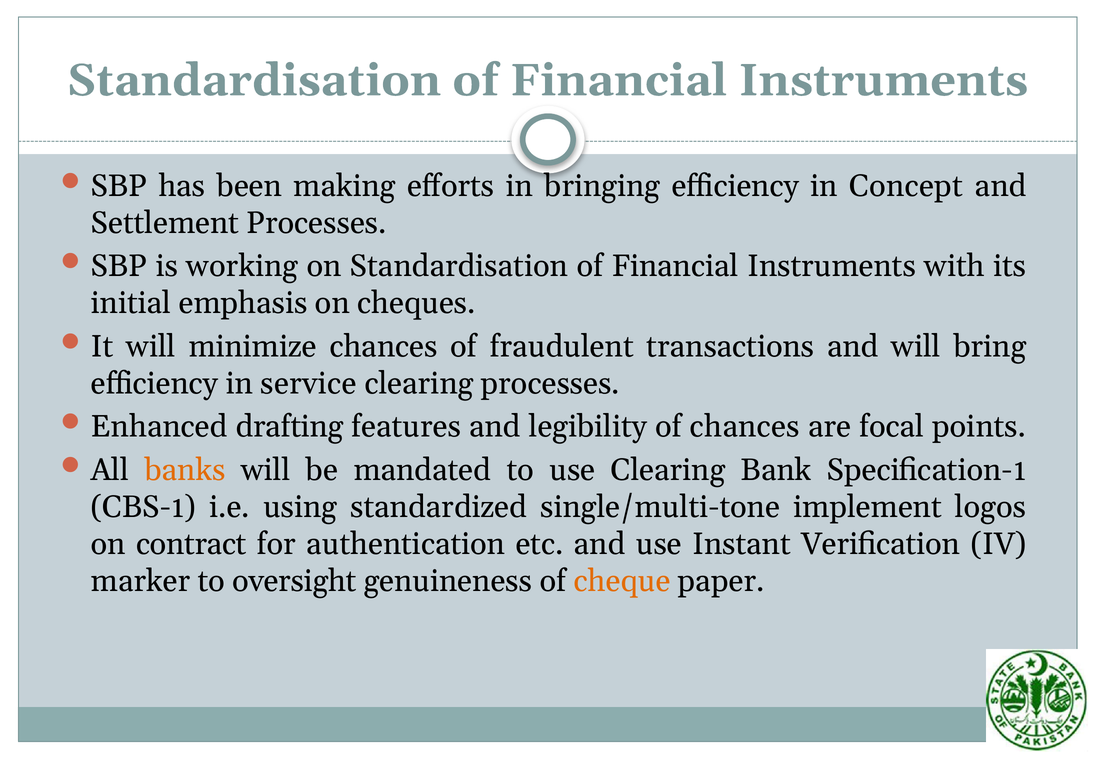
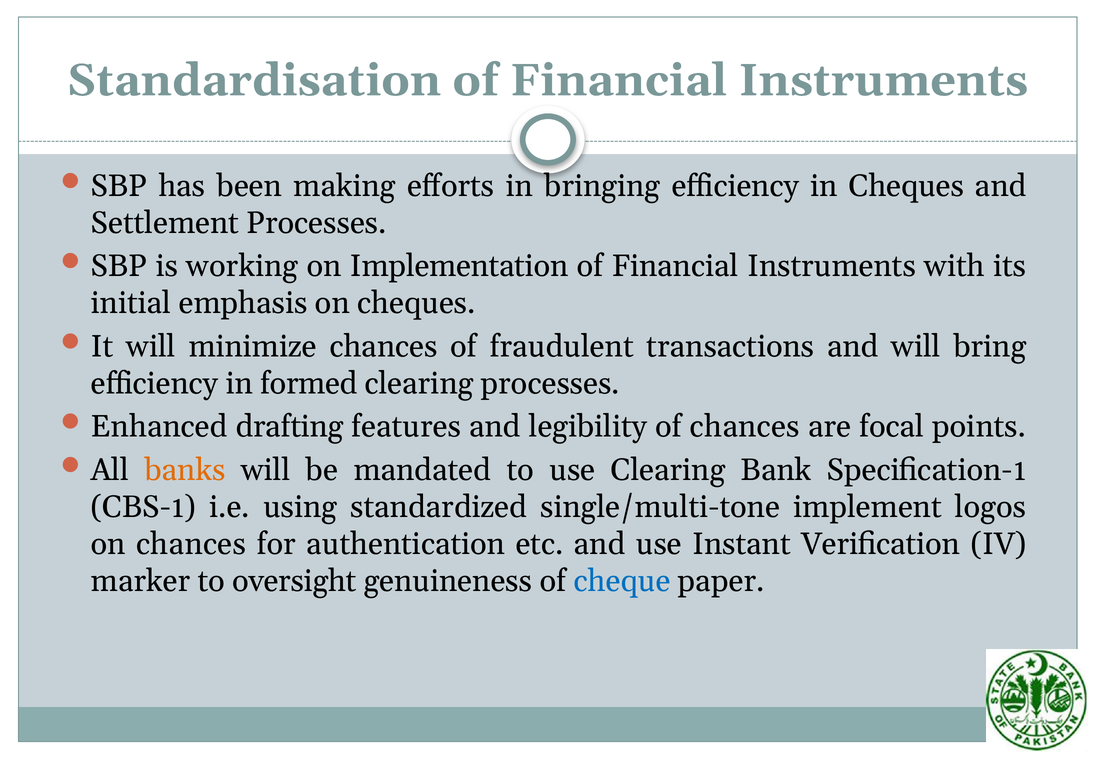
in Concept: Concept -> Cheques (906, 186)
on Standardisation: Standardisation -> Implementation (459, 266)
service: service -> formed (309, 383)
on contract: contract -> chances (191, 544)
cheque colour: orange -> blue (622, 581)
